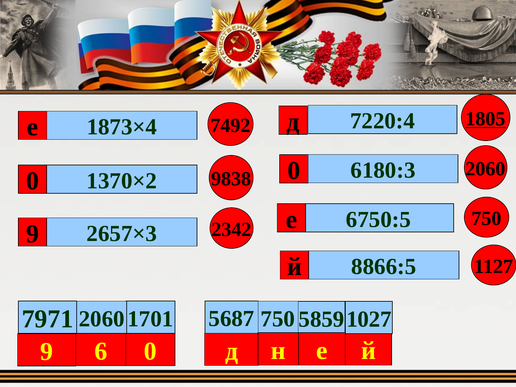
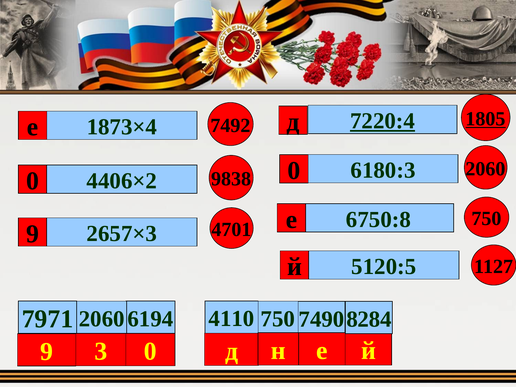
7220:4 underline: none -> present (383, 121)
1370×2: 1370×2 -> 4406×2 (122, 181)
6750:5: 6750:5 -> 6750:8 (378, 219)
2342: 2342 -> 4701 (232, 229)
8866:5: 8866:5 -> 5120:5 (384, 267)
1701: 1701 -> 6194 (150, 319)
5687: 5687 -> 4110 (232, 319)
5859: 5859 -> 7490 (322, 319)
1027: 1027 -> 8284 (369, 319)
6: 6 -> 3 (101, 351)
